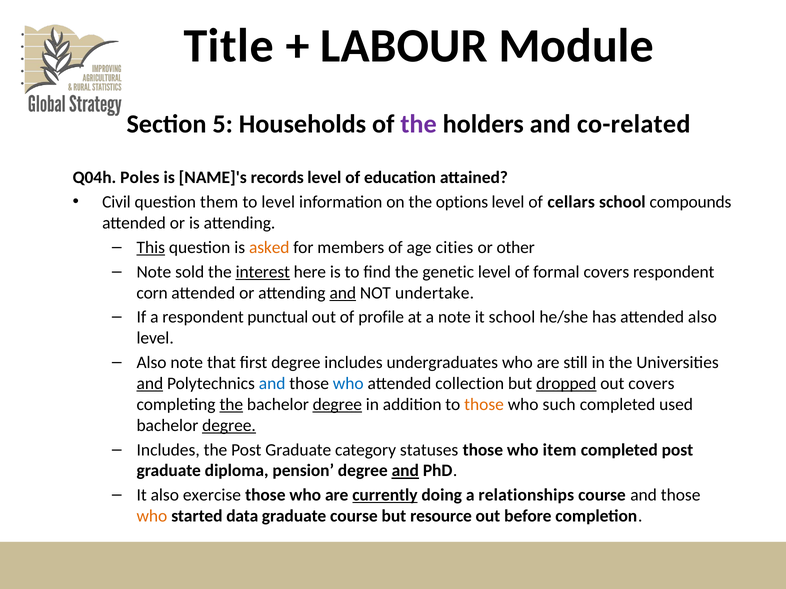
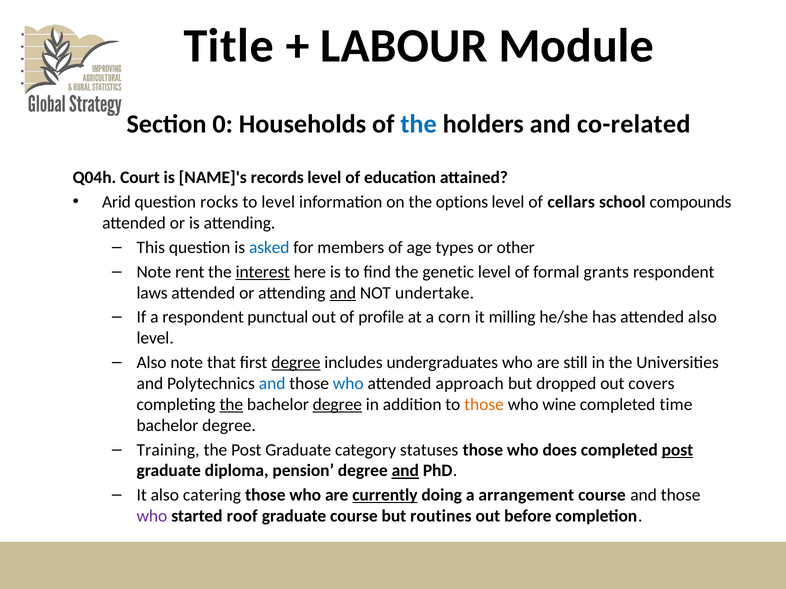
5: 5 -> 0 (223, 124)
the colour: purple -> blue (419, 124)
Poles: Poles -> Court (140, 178)
Civil: Civil -> Arid (116, 202)
them: them -> rocks (219, 202)
This underline: present -> none (151, 248)
asked colour: orange -> blue (269, 248)
cities: cities -> types (455, 248)
sold: sold -> rent (190, 272)
formal covers: covers -> grants (606, 272)
corn: corn -> laws (152, 293)
a note: note -> corn (454, 317)
it school: school -> milling (512, 317)
degree underline: none -> present (296, 363)
and underline: present -> none (150, 384)
collection: collection -> approach (470, 384)
dropped underline: present -> none (566, 384)
such: such -> wine (559, 405)
used: used -> time (676, 405)
degree underline: present -> none (229, 426)
Includes: Includes -> Training (168, 450)
item: item -> does (560, 450)
post underline: none -> present (677, 450)
exercise: exercise -> catering (212, 496)
relationships: relationships -> arrangement (526, 496)
who colour: orange -> purple (152, 517)
data: data -> roof (242, 517)
resource: resource -> routines (441, 517)
